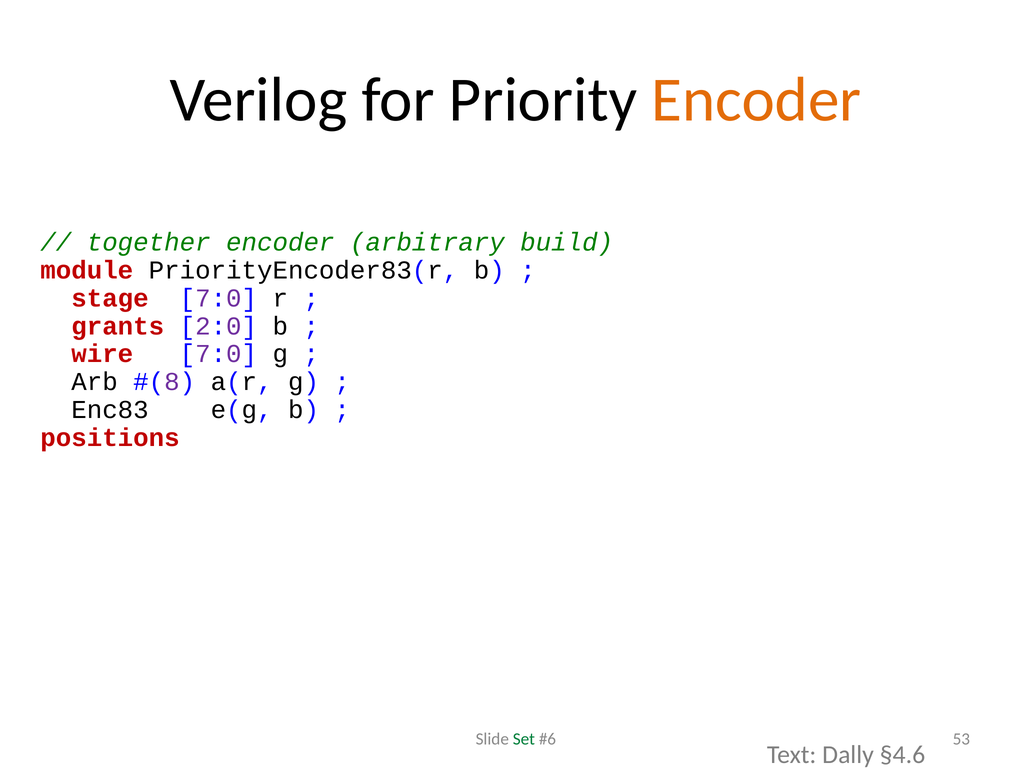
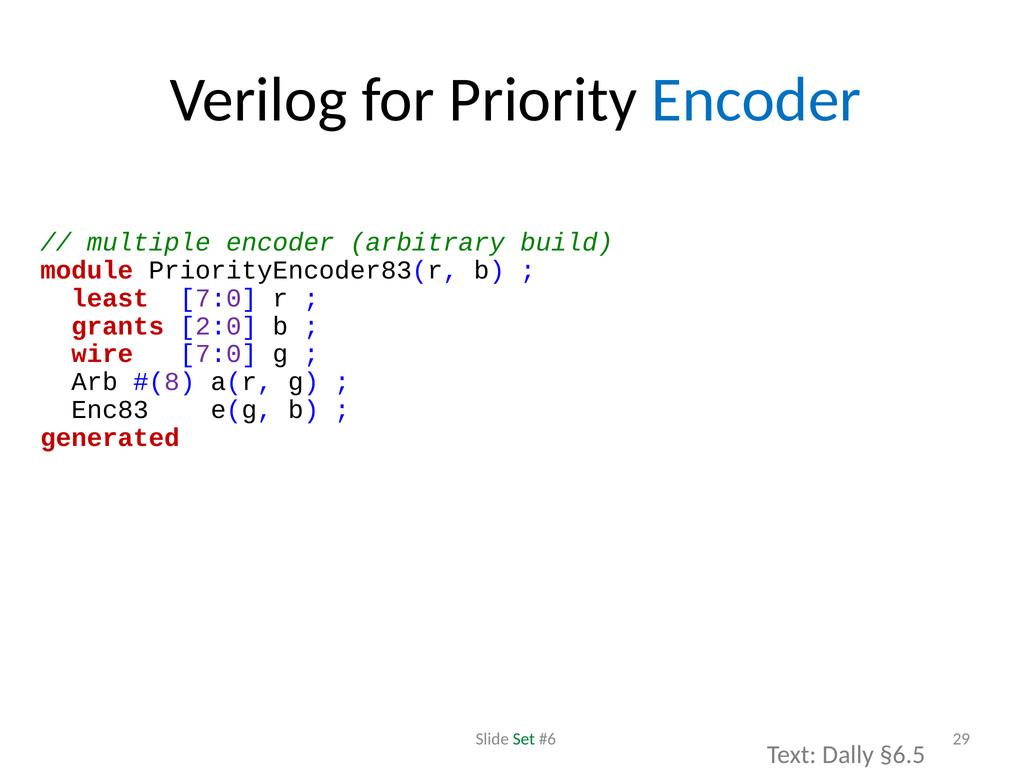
Encoder colour: orange -> blue (756, 100)
together: together -> multiple (149, 242)
stage: stage -> least (110, 298)
positions: positions -> generated (110, 438)
53: 53 -> 29 (961, 739)
§4.6: §4.6 -> §6.5 (902, 755)
